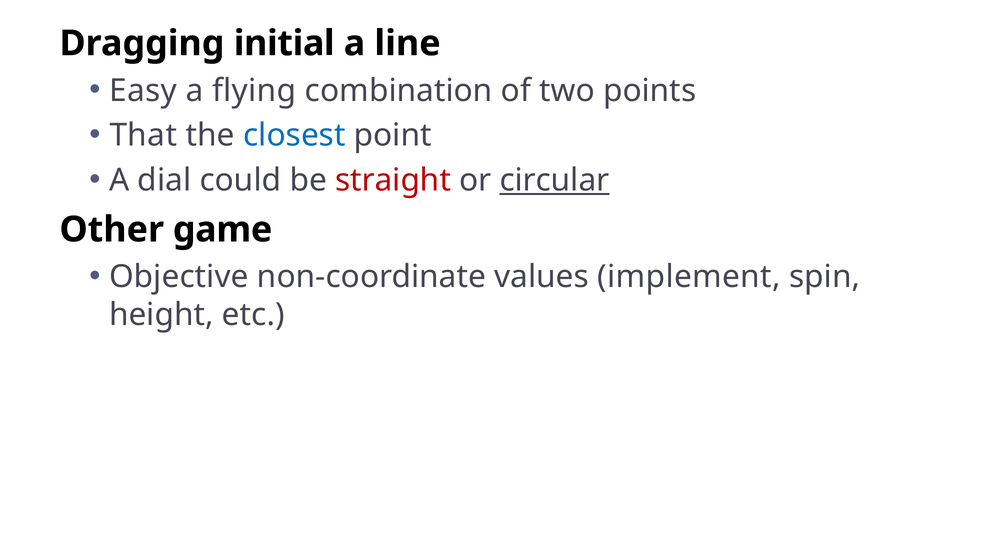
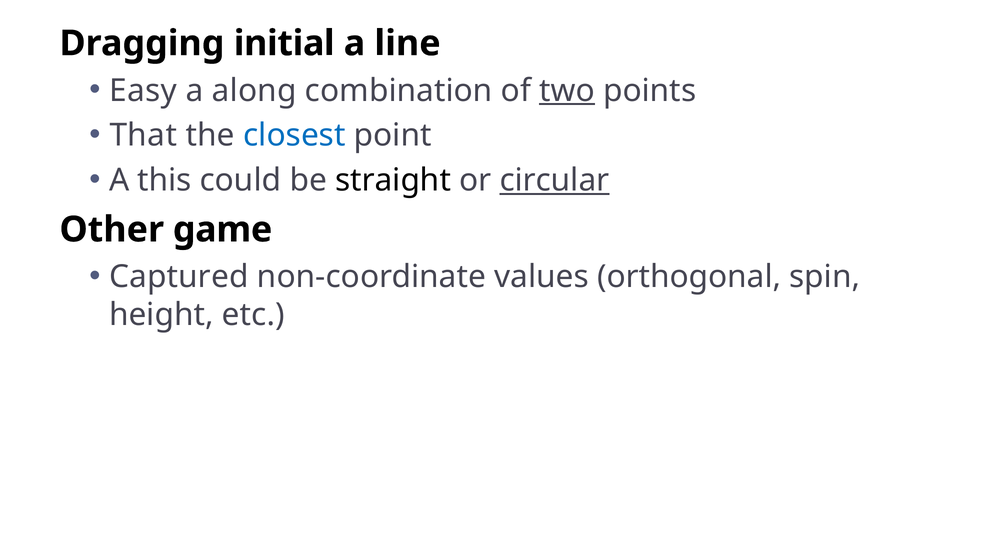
flying: flying -> along (254, 90)
two underline: none -> present (567, 90)
dial: dial -> this (164, 180)
straight colour: red -> black (393, 180)
Objective: Objective -> Captured (179, 277)
implement: implement -> orthogonal (689, 277)
